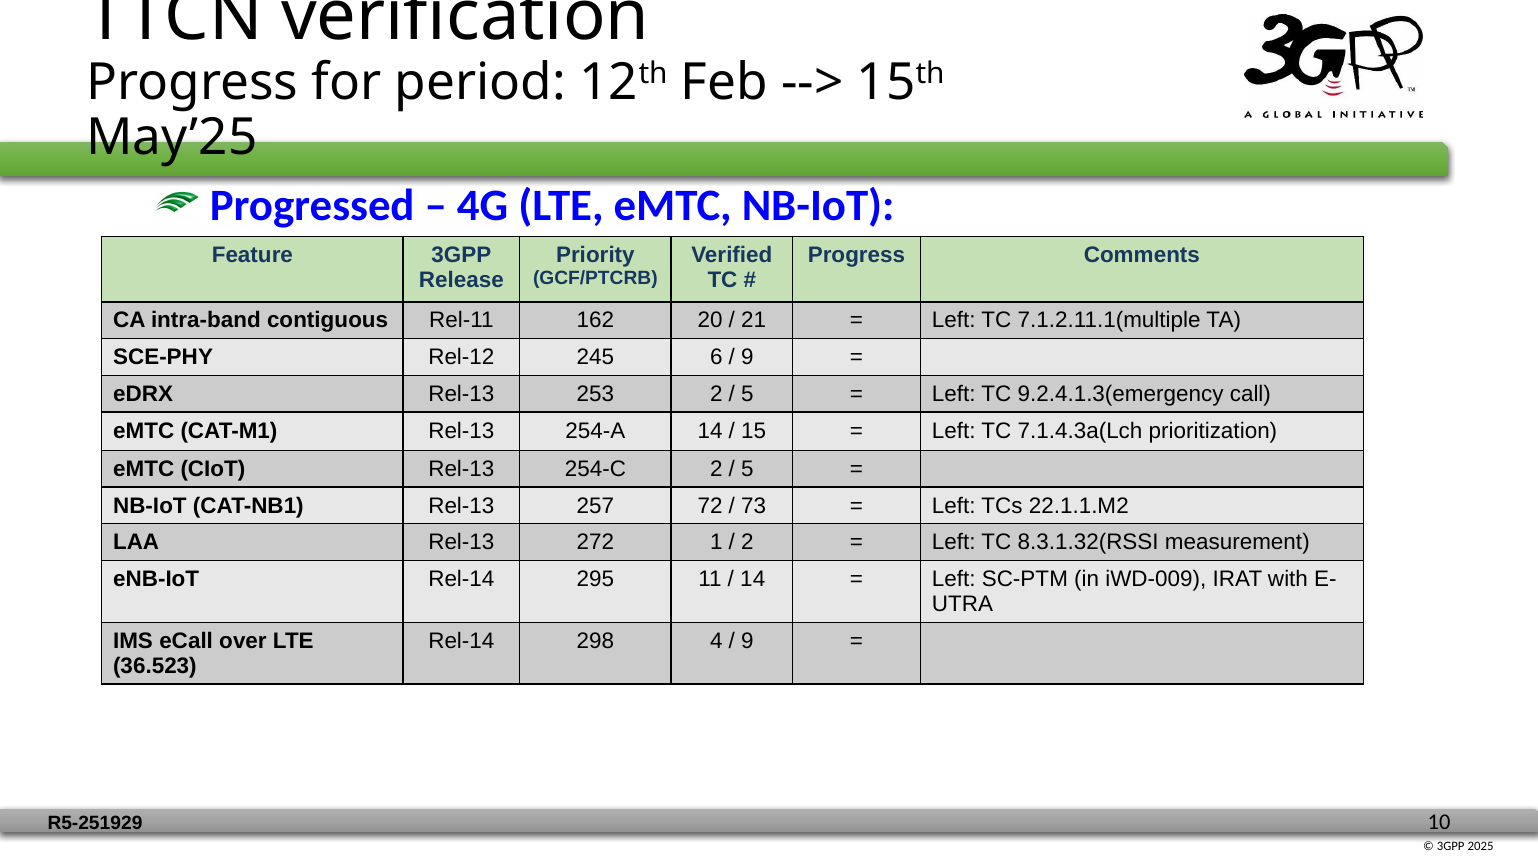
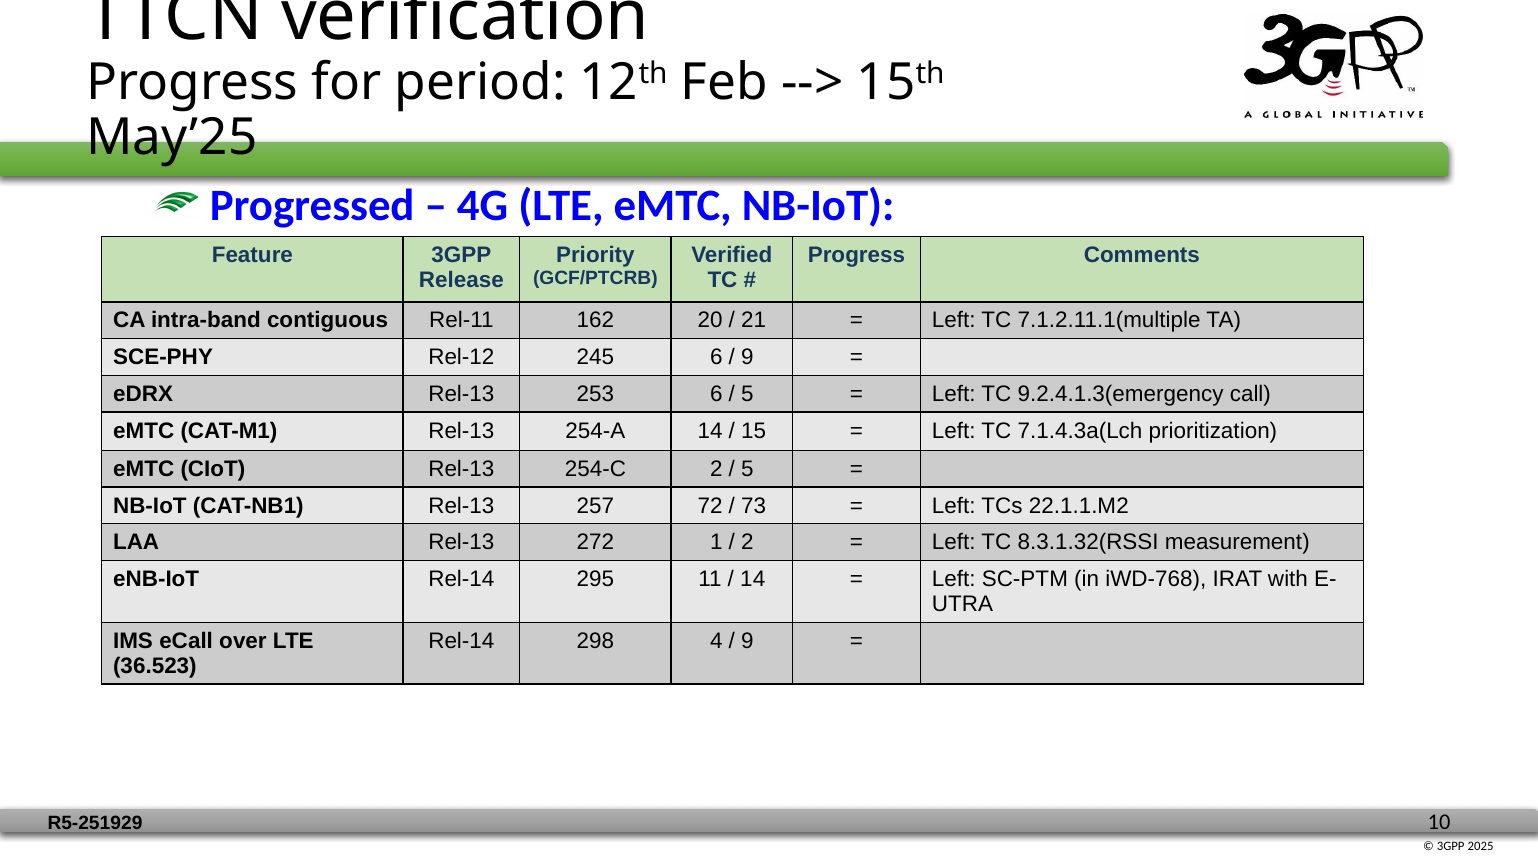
253 2: 2 -> 6 (716, 394)
iWD-009: iWD-009 -> iWD-768 (1156, 579)
